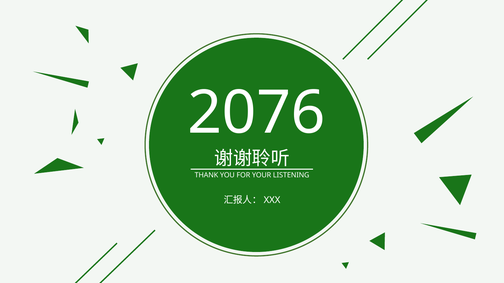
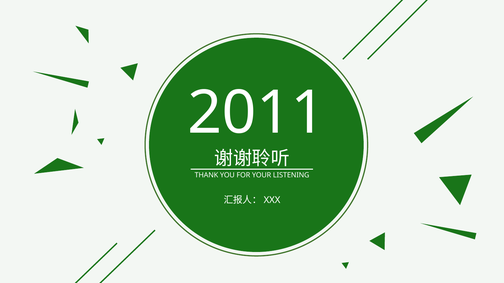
2076: 2076 -> 2011 (256, 113)
